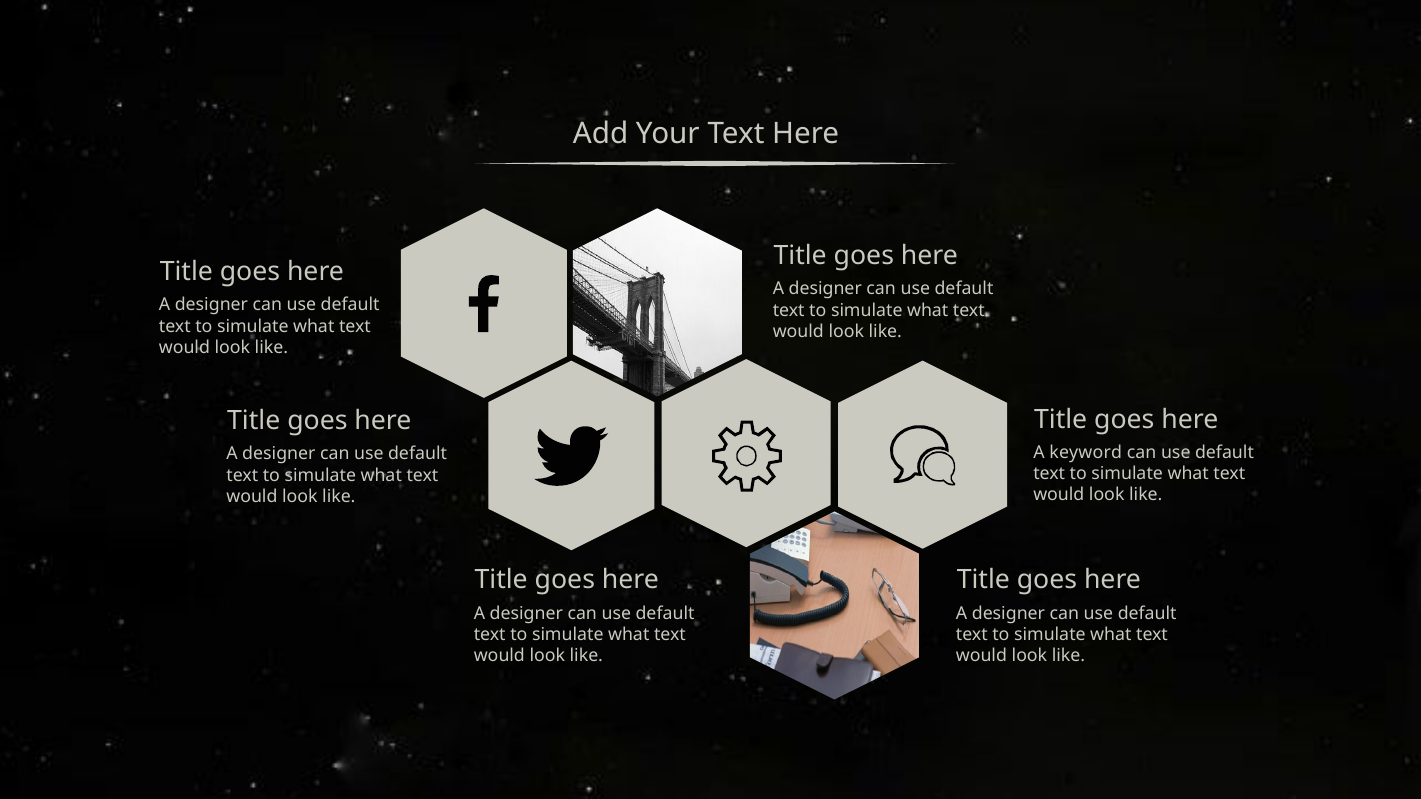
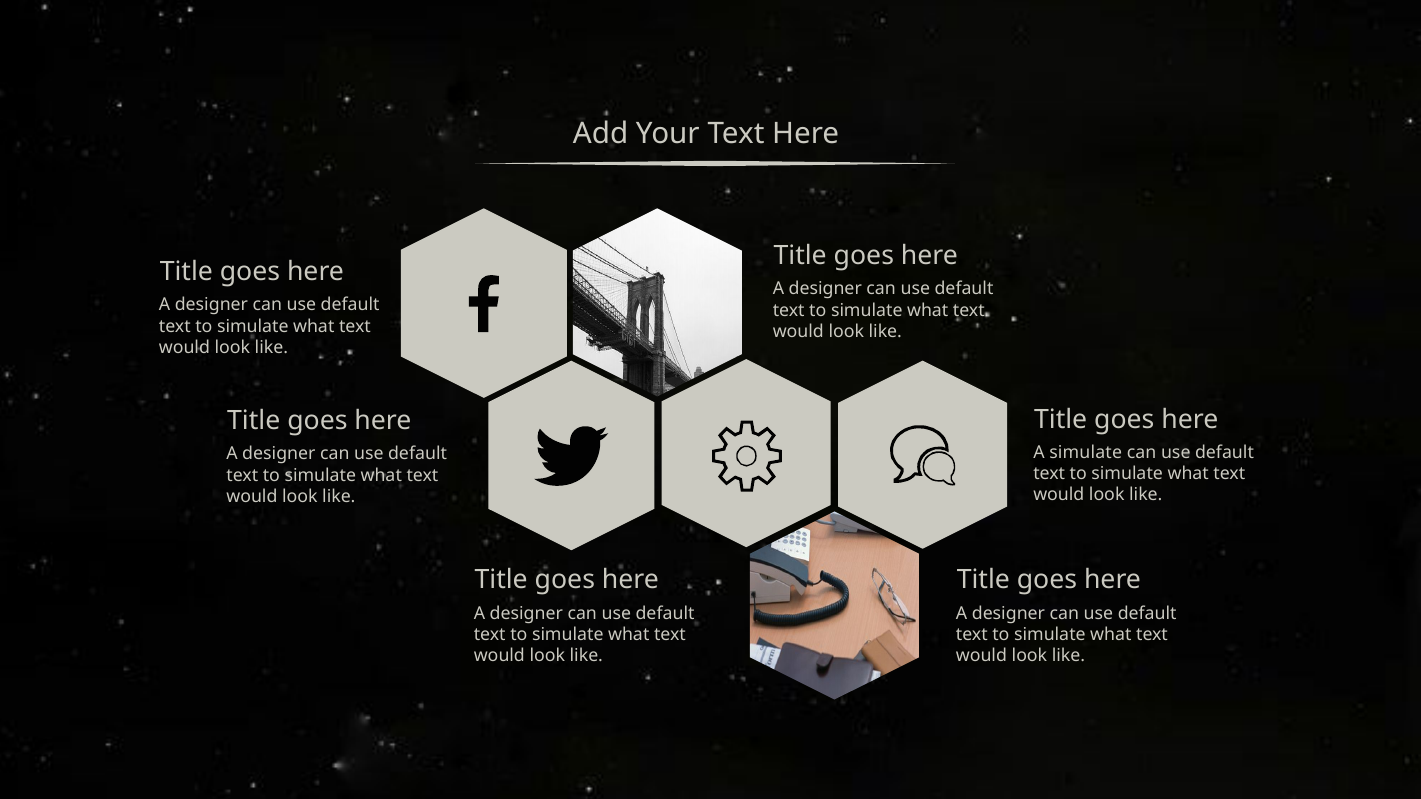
A keyword: keyword -> simulate (1086, 453)
